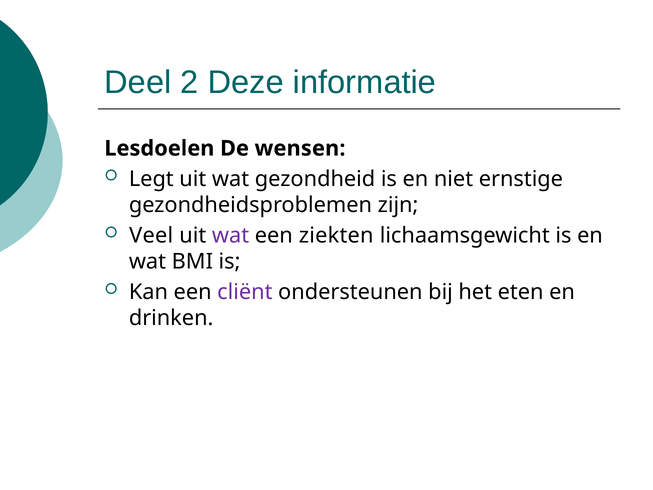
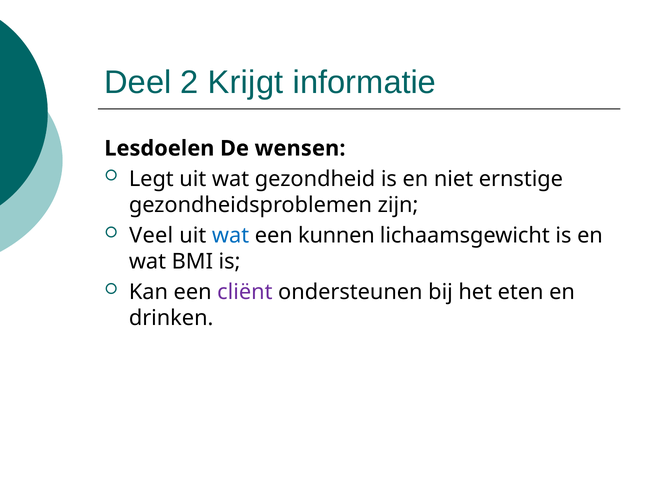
Deze: Deze -> Krijgt (246, 83)
wat colour: purple -> blue (231, 235)
ziekten: ziekten -> kunnen (336, 235)
